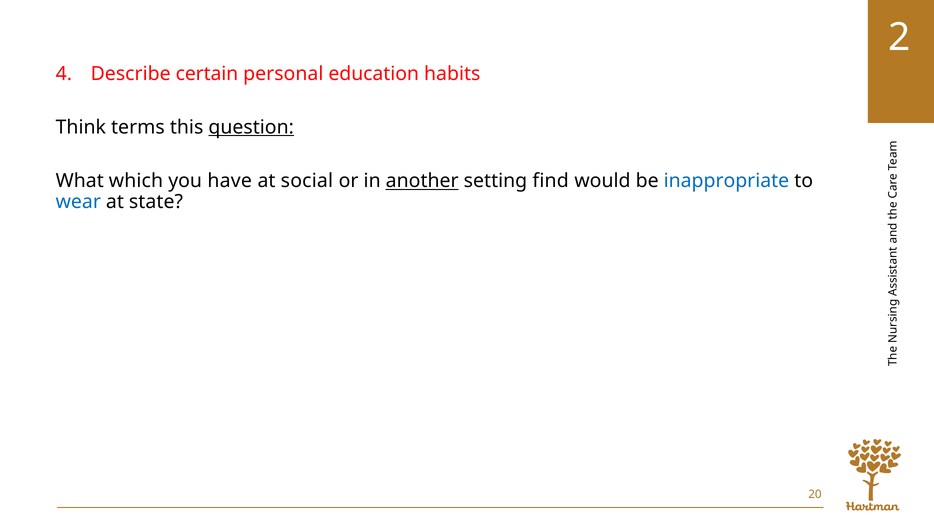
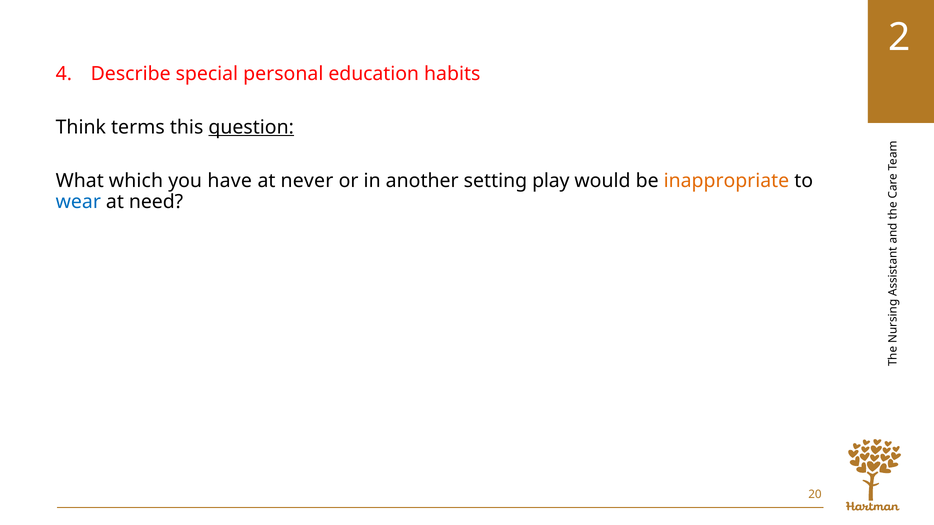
certain: certain -> special (207, 74)
social: social -> never (307, 181)
another underline: present -> none (422, 181)
find: find -> play (551, 181)
inappropriate colour: blue -> orange (726, 181)
state: state -> need (156, 202)
